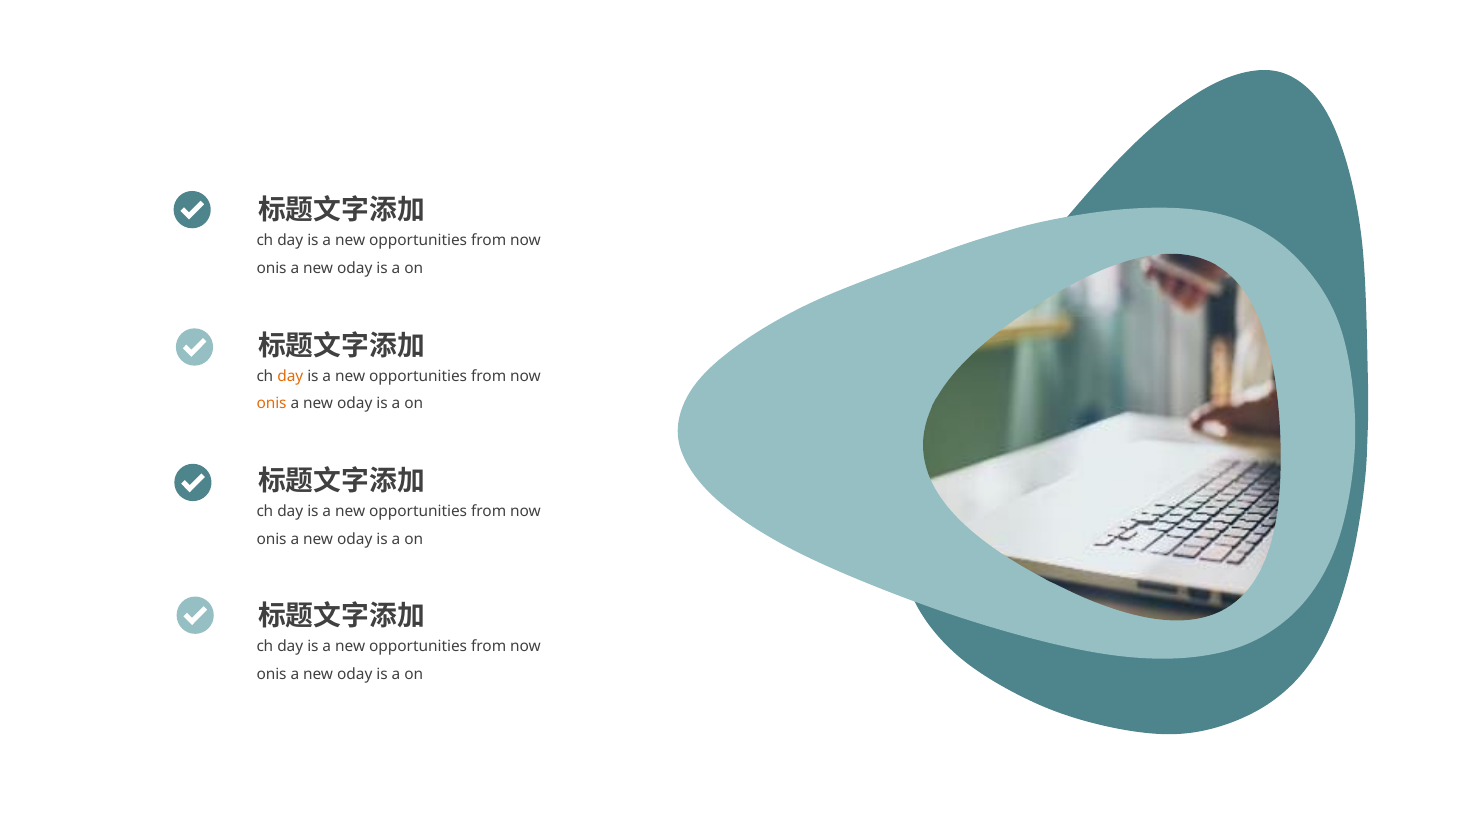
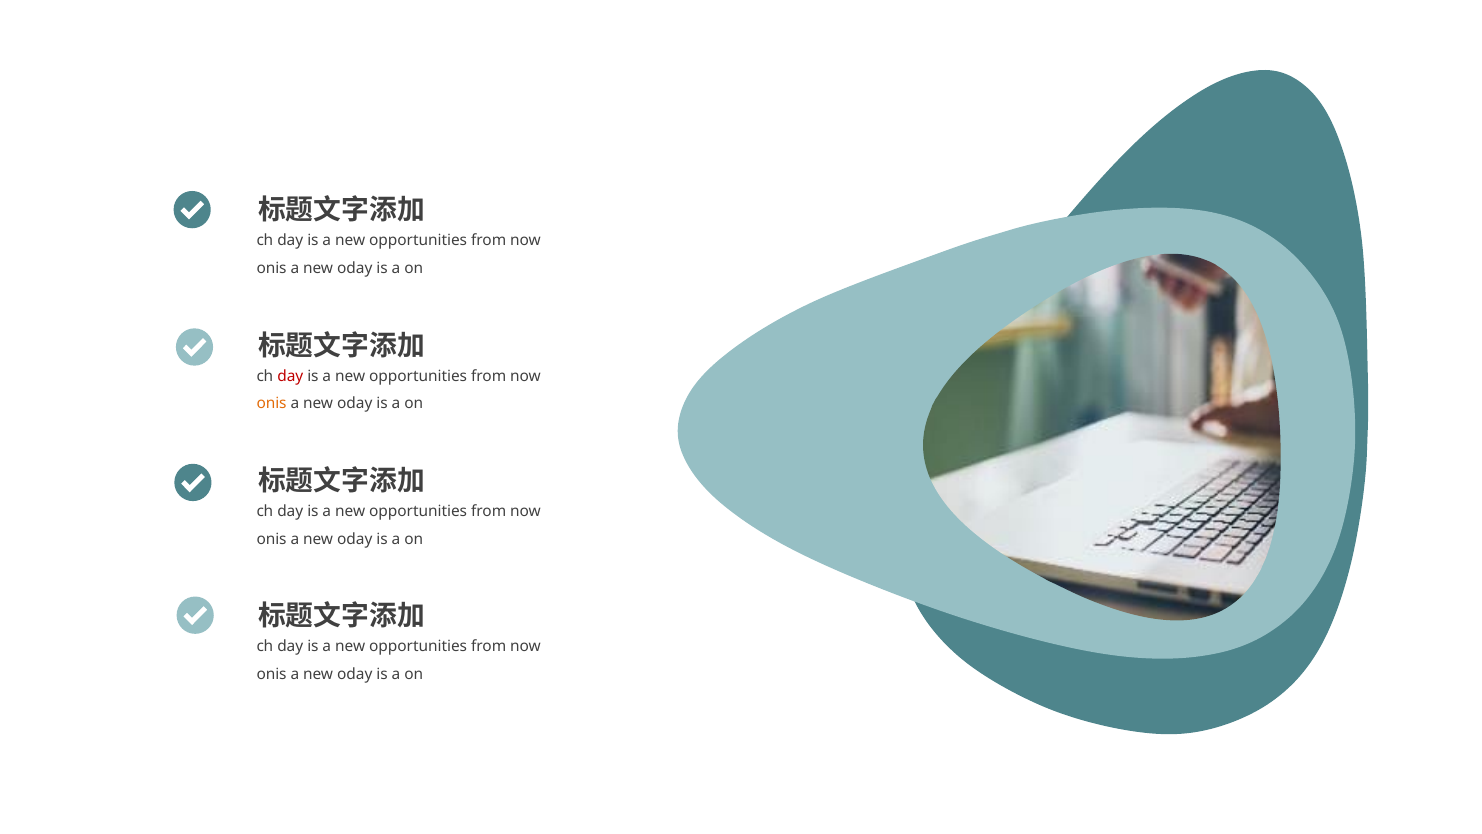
day colour: orange -> red (290, 376)
